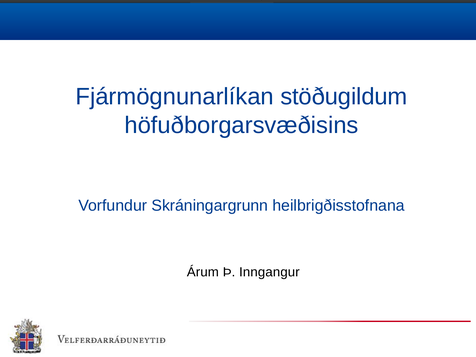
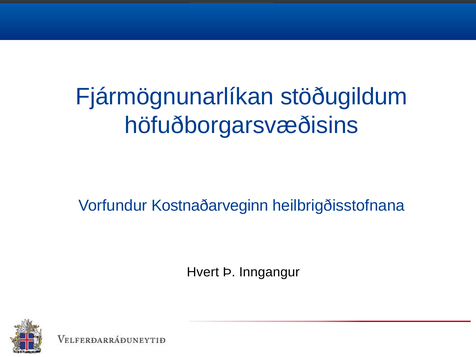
Skráningargrunn: Skráningargrunn -> Kostnaðarveginn (210, 206)
Árum: Árum -> Hvert (203, 272)
